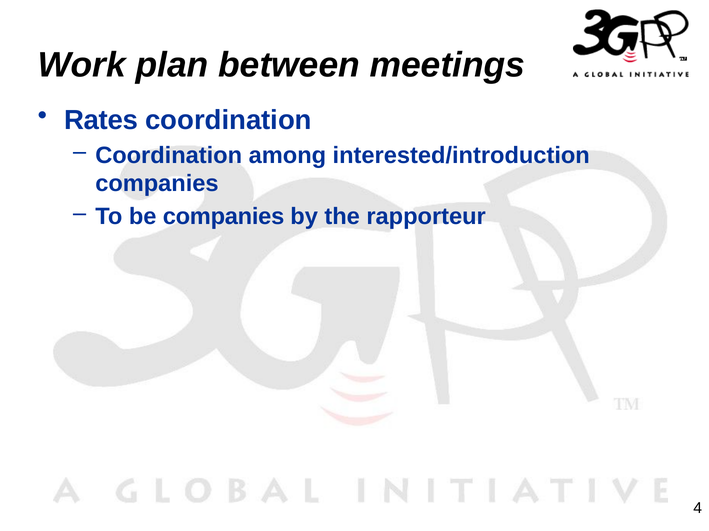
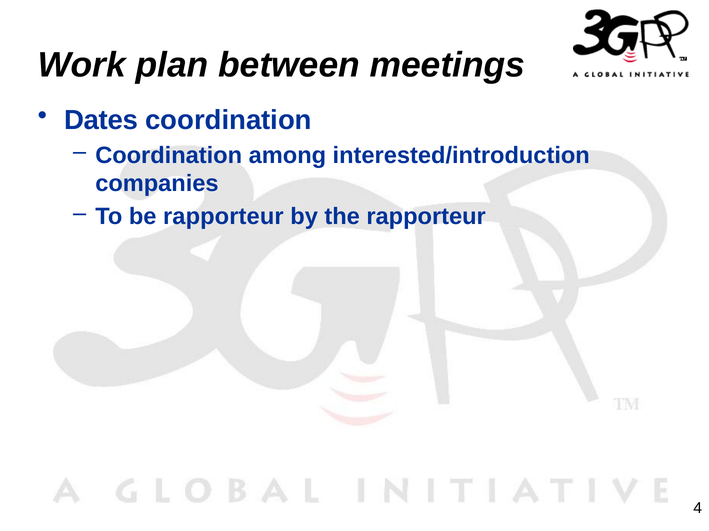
Rates: Rates -> Dates (101, 120)
be companies: companies -> rapporteur (223, 217)
